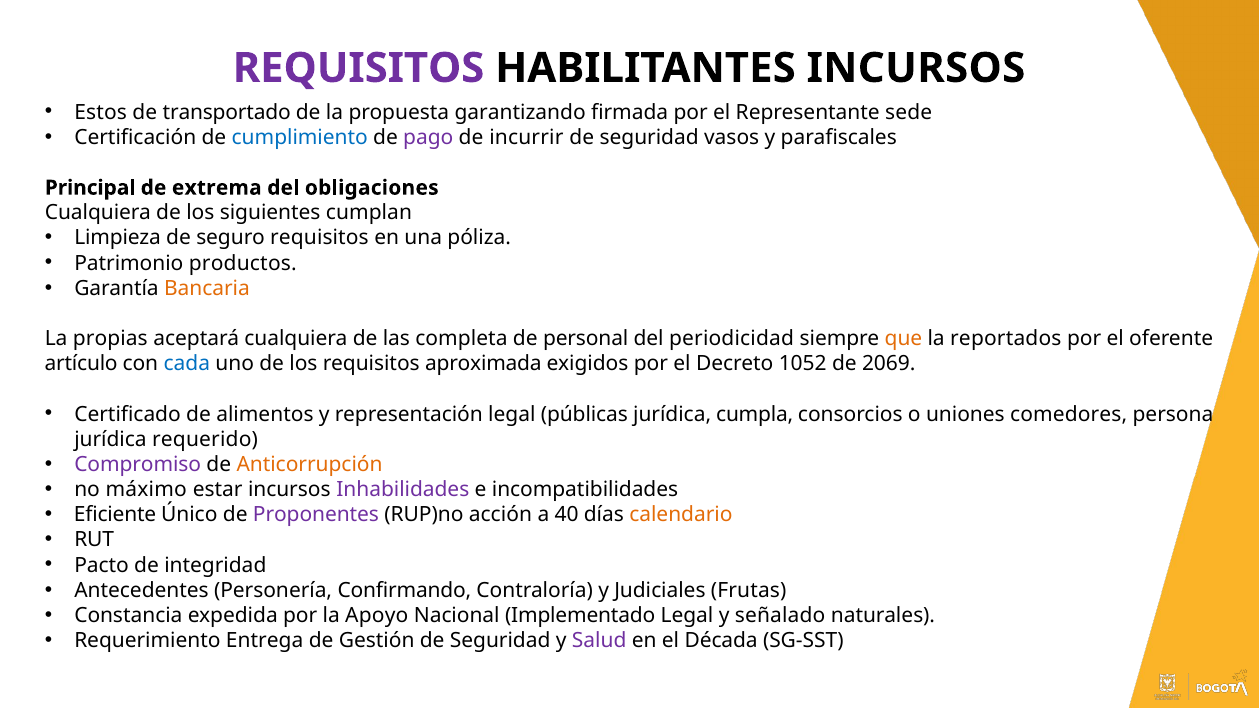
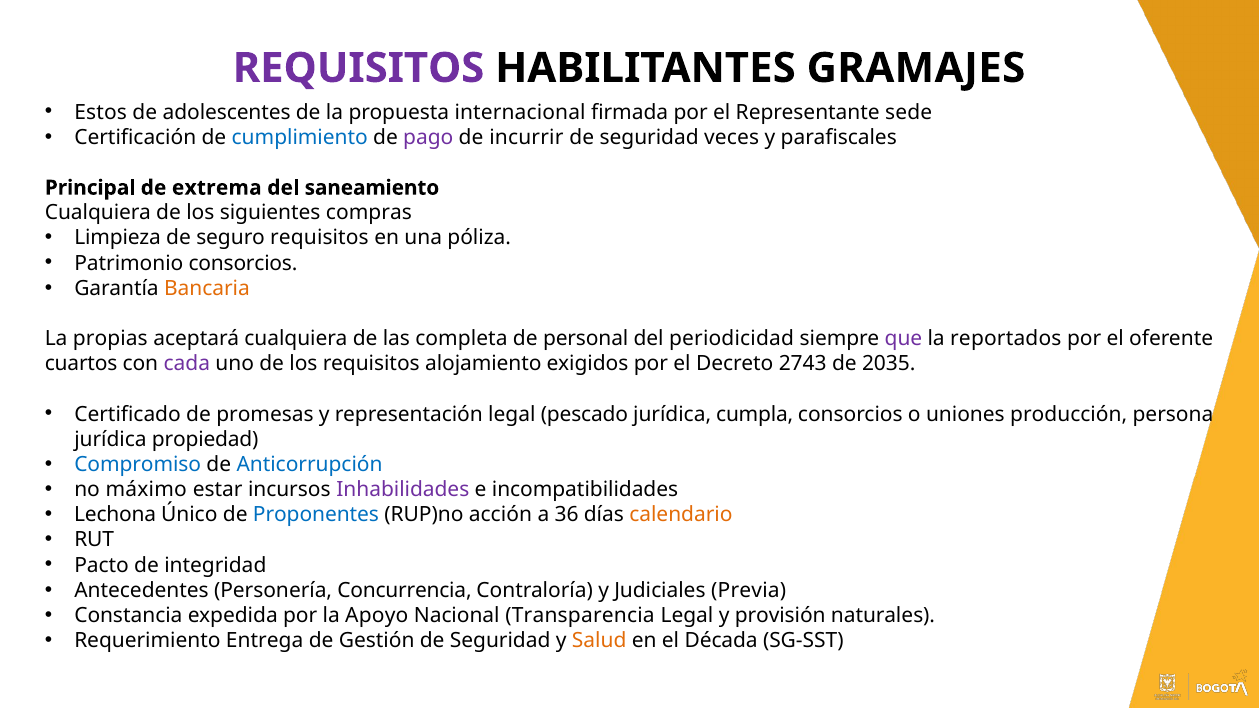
HABILITANTES INCURSOS: INCURSOS -> GRAMAJES (916, 68)
transportado: transportado -> adolescentes (227, 112)
garantizando: garantizando -> internacional (520, 112)
vasos: vasos -> veces (732, 137)
obligaciones: obligaciones -> saneamiento (372, 188)
cumplan: cumplan -> compras (369, 213)
Patrimonio productos: productos -> consorcios (243, 263)
que colour: orange -> purple (903, 339)
artículo: artículo -> cuartos (81, 364)
cada colour: blue -> purple (187, 364)
aproximada: aproximada -> alojamiento (483, 364)
1052: 1052 -> 2743 (803, 364)
2069: 2069 -> 2035 (889, 364)
alimentos: alimentos -> promesas (265, 414)
públicas: públicas -> pescado (584, 414)
comedores: comedores -> producción (1069, 414)
requerido: requerido -> propiedad (205, 439)
Compromiso colour: purple -> blue (138, 465)
Anticorrupción colour: orange -> blue (310, 465)
Eficiente: Eficiente -> Lechona (115, 515)
Proponentes colour: purple -> blue (316, 515)
40: 40 -> 36 (567, 515)
Confirmando: Confirmando -> Concurrencia (404, 590)
Frutas: Frutas -> Previa (749, 590)
Implementado: Implementado -> Transparencia (580, 616)
señalado: señalado -> provisión (780, 616)
Salud colour: purple -> orange (599, 641)
